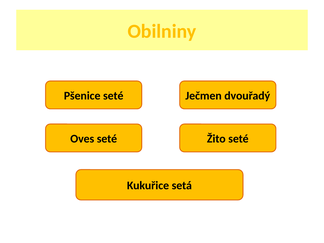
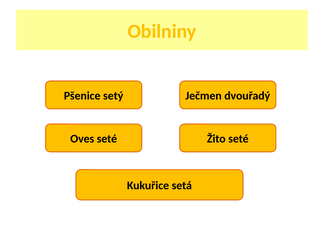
Pšenice seté: seté -> setý (113, 96)
